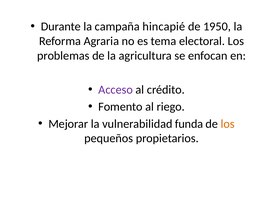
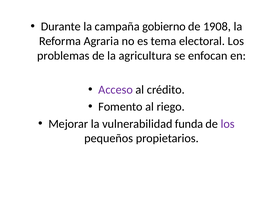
hincapié: hincapié -> gobierno (164, 27)
1950: 1950 -> 1908 (217, 27)
los colour: orange -> purple (228, 124)
